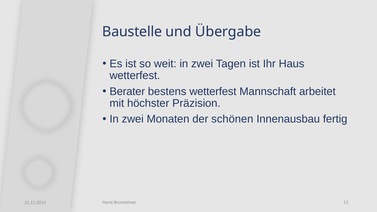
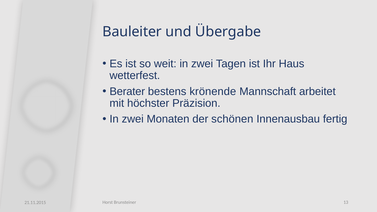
Baustelle: Baustelle -> Bauleiter (132, 32)
bestens wetterfest: wetterfest -> krönende (213, 91)
